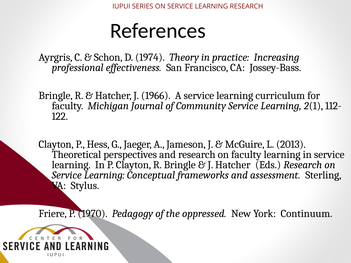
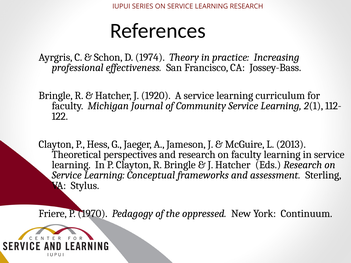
1966: 1966 -> 1920 (156, 96)
